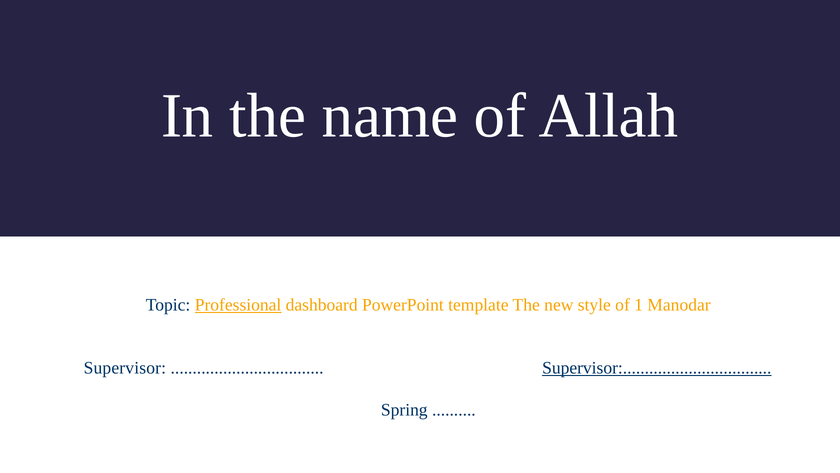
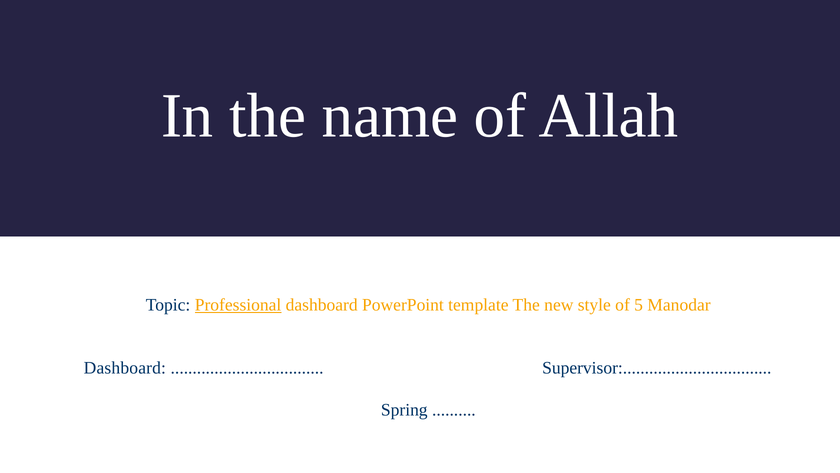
1: 1 -> 5 (639, 305)
Supervisor: Supervisor -> Dashboard (125, 368)
Supervisor underline: present -> none (657, 368)
